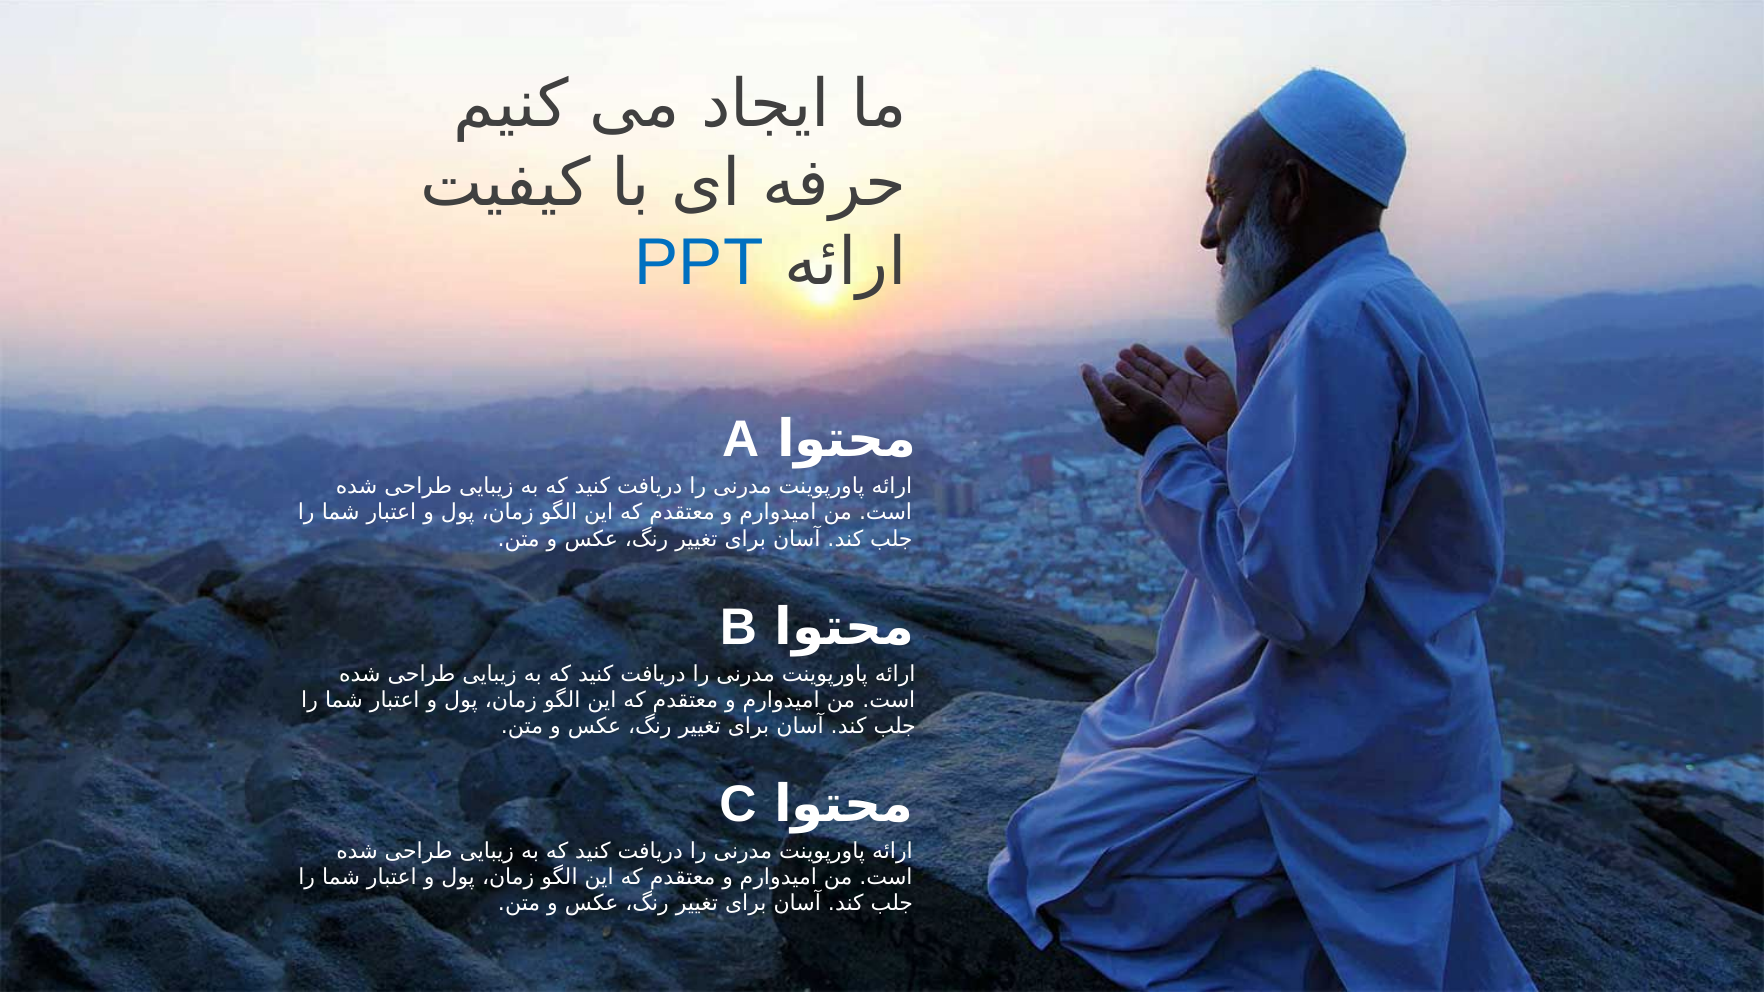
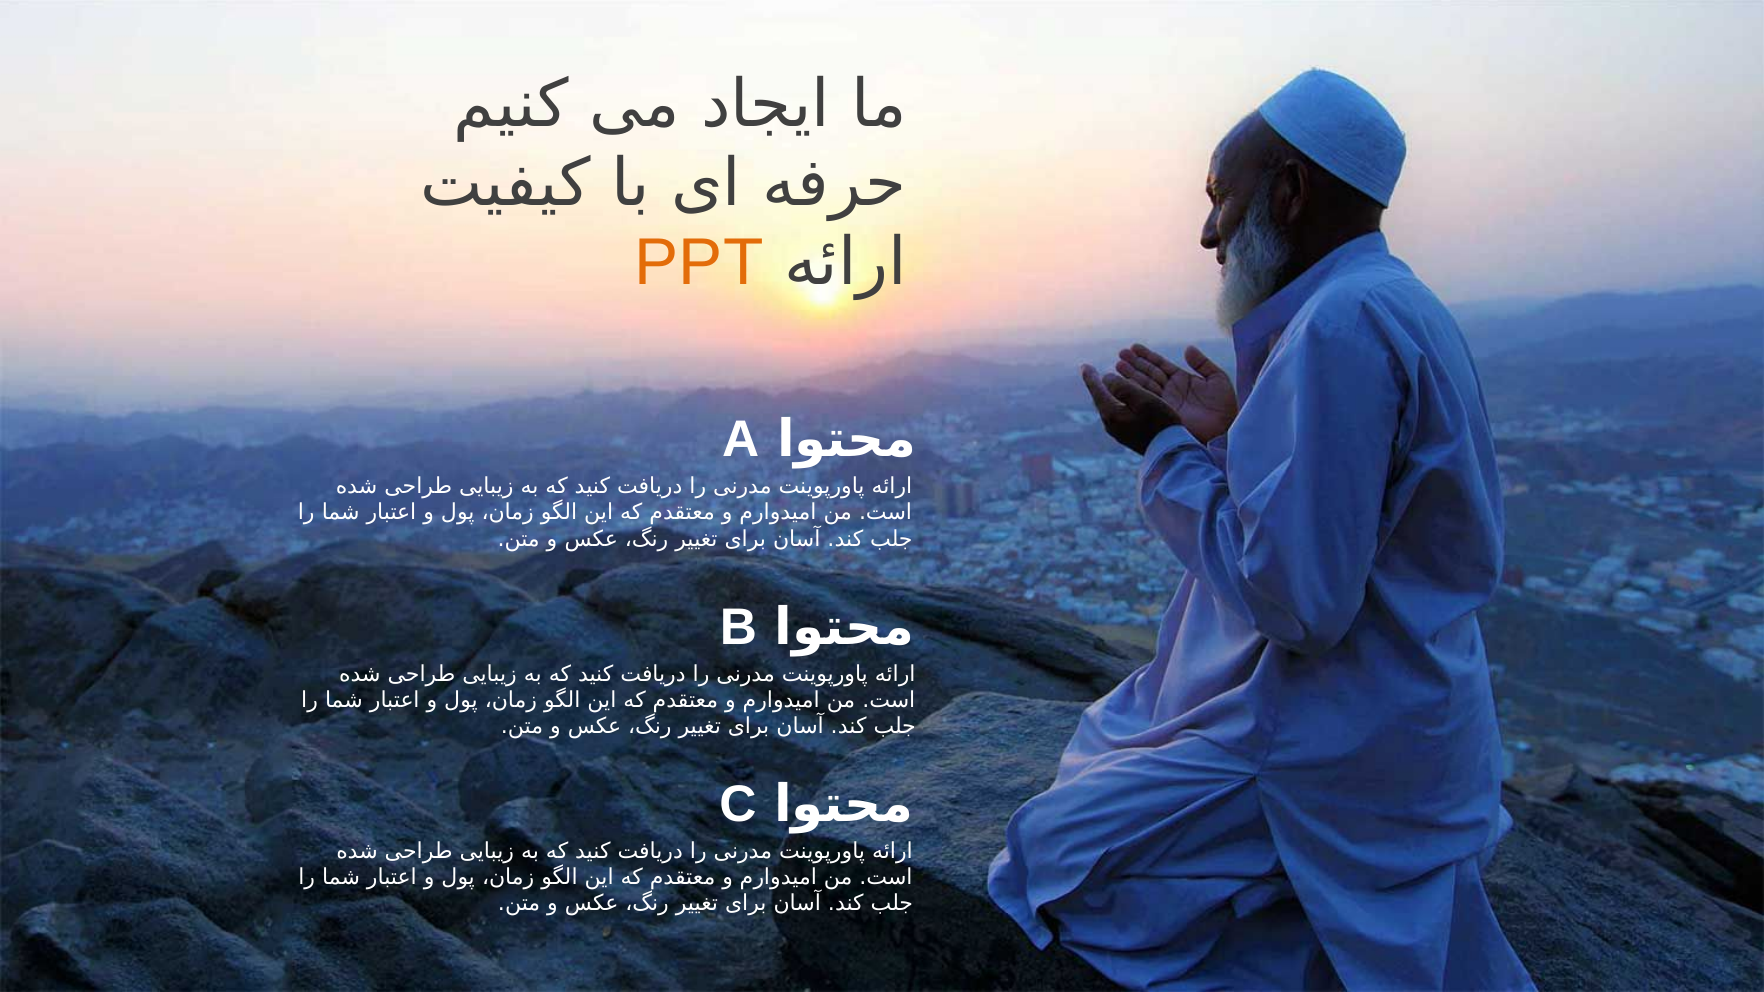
PPT colour: blue -> orange (699, 263)
